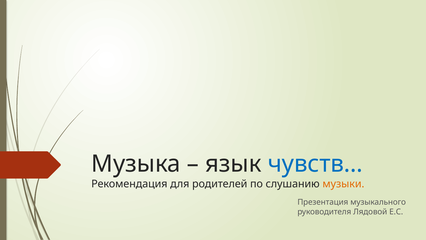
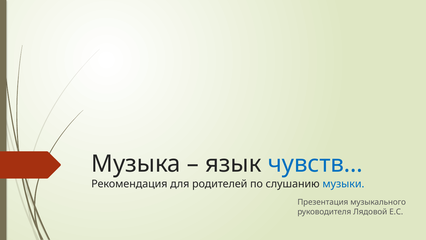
музыки colour: orange -> blue (343, 184)
